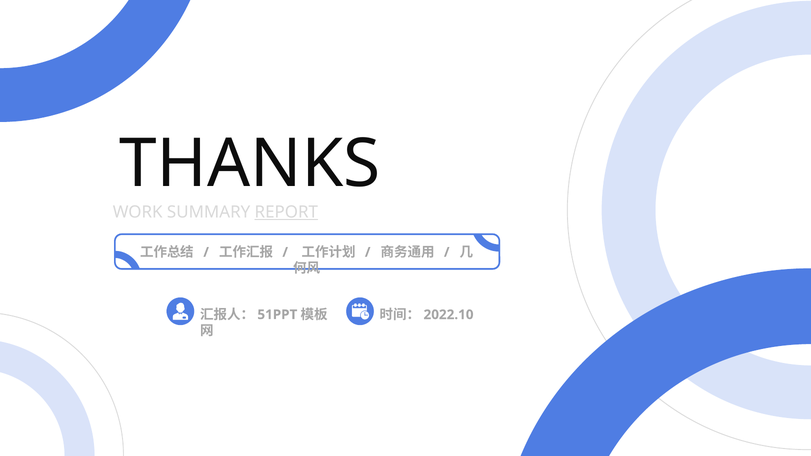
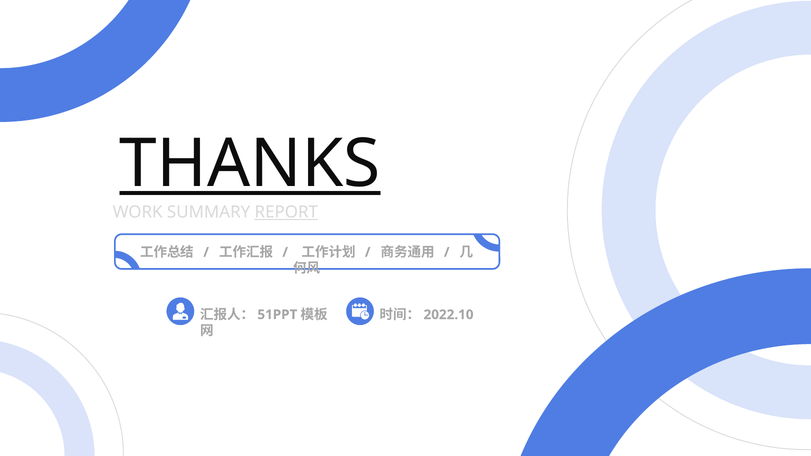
THANKS underline: none -> present (250, 164)
